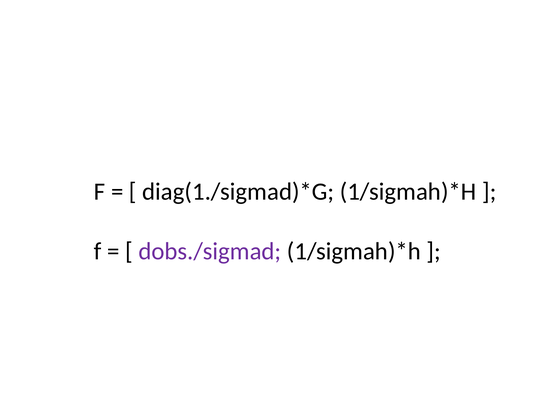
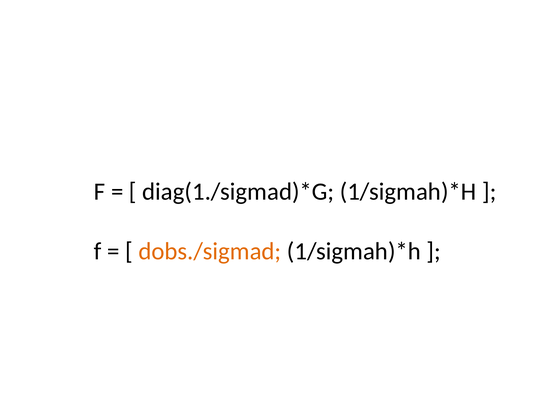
dobs./sigmad colour: purple -> orange (210, 251)
